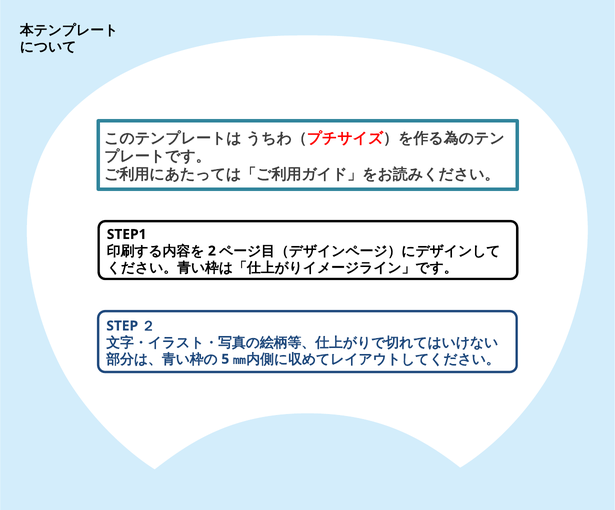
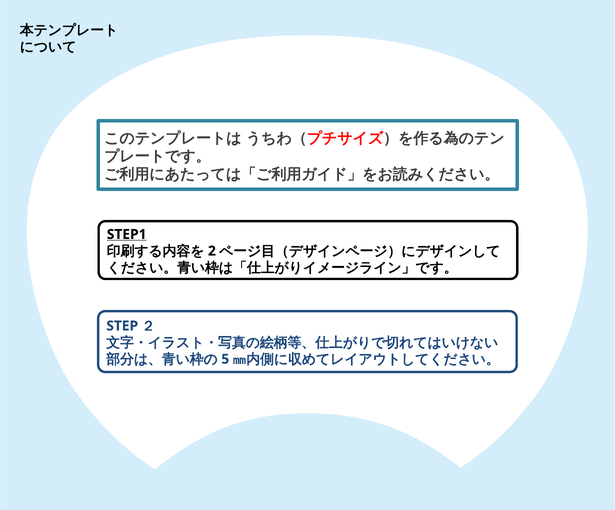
STEP1 underline: none -> present (127, 235)
